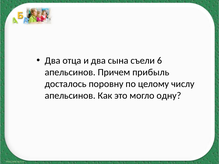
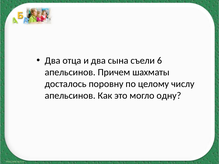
прибыль: прибыль -> шахматы (151, 72)
